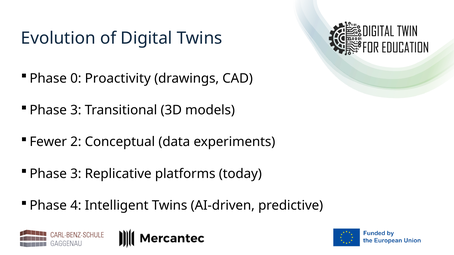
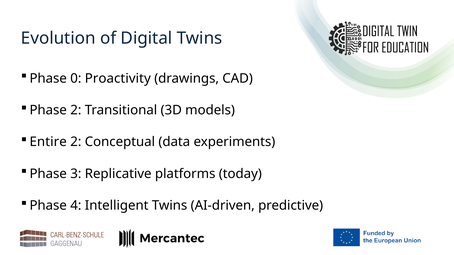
3: 3 -> 2 (76, 110)
Fewer: Fewer -> Entire (48, 142)
